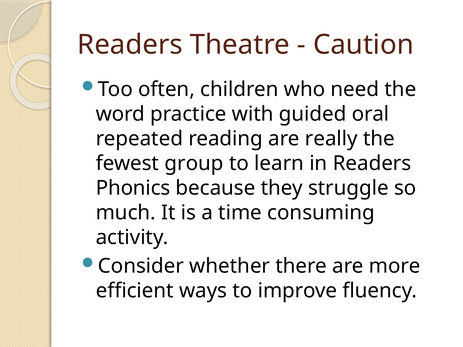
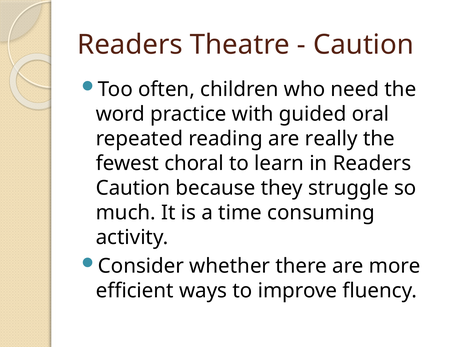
group: group -> choral (194, 164)
Phonics: Phonics -> Caution (133, 188)
